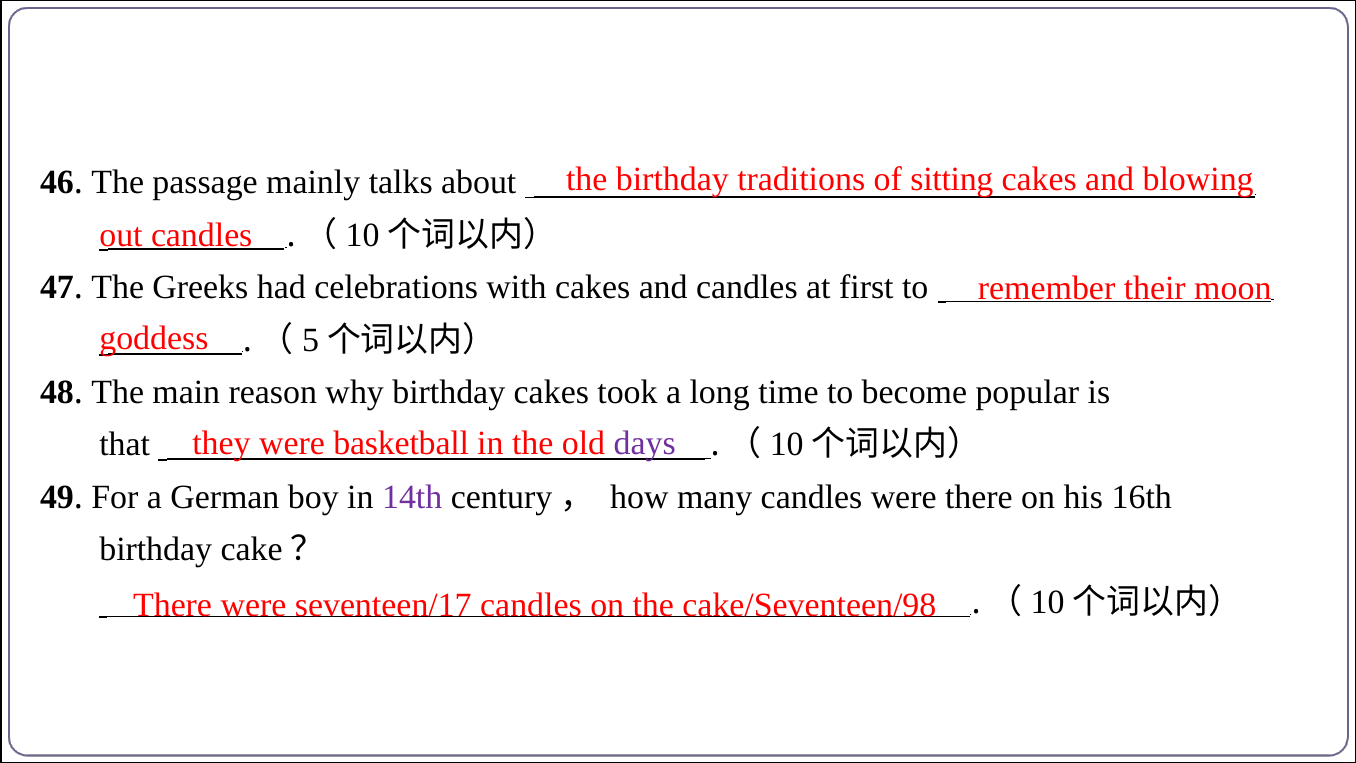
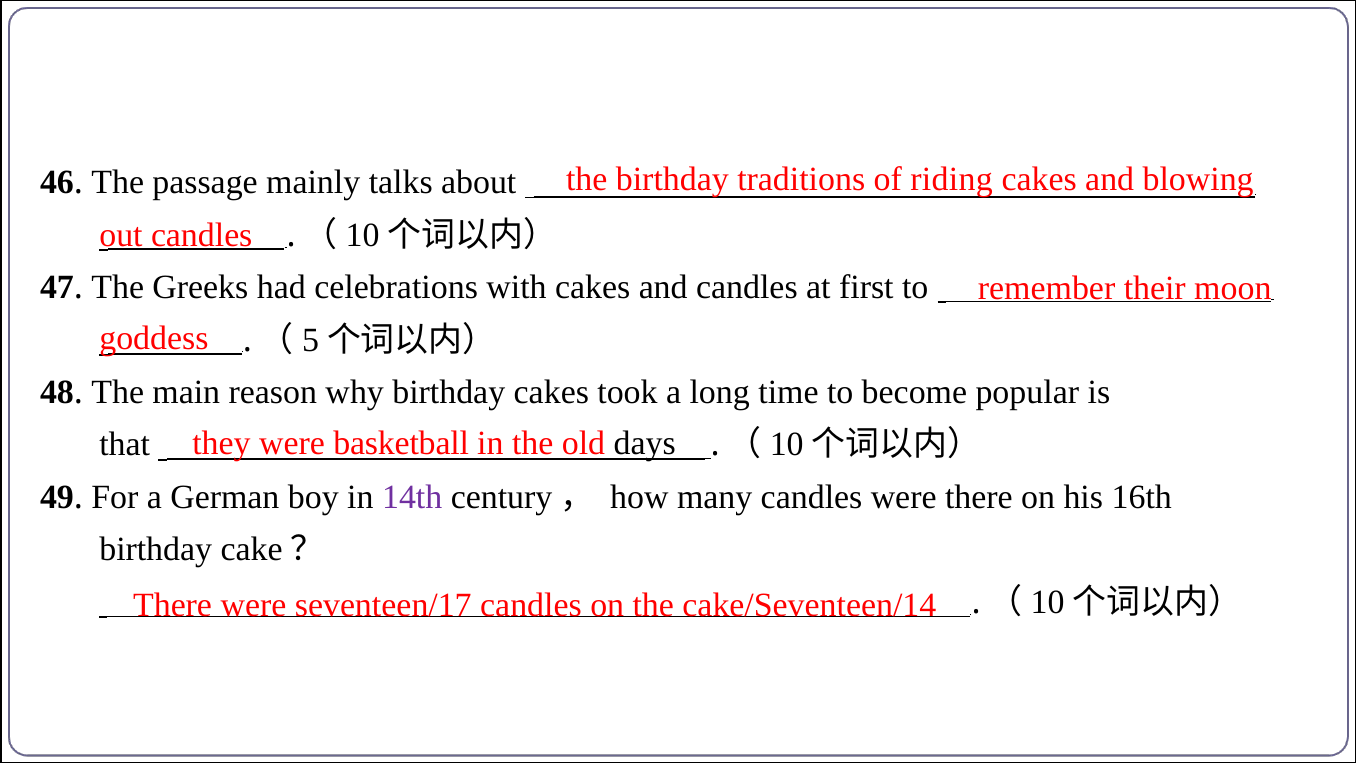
sitting: sitting -> riding (952, 179)
days colour: purple -> black (645, 444)
cake/Seventeen/98: cake/Seventeen/98 -> cake/Seventeen/14 (809, 605)
